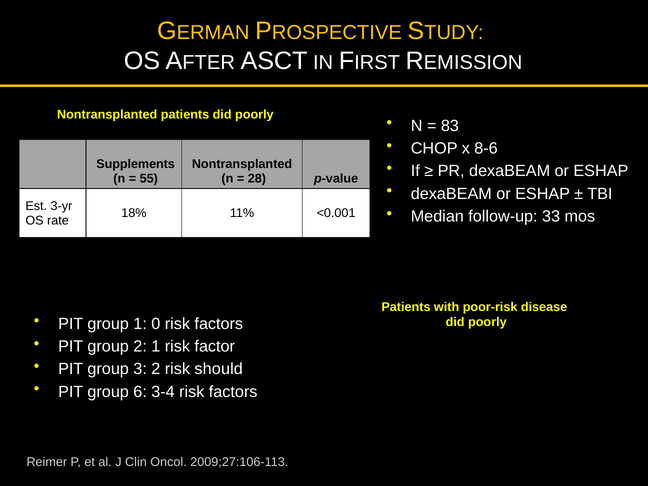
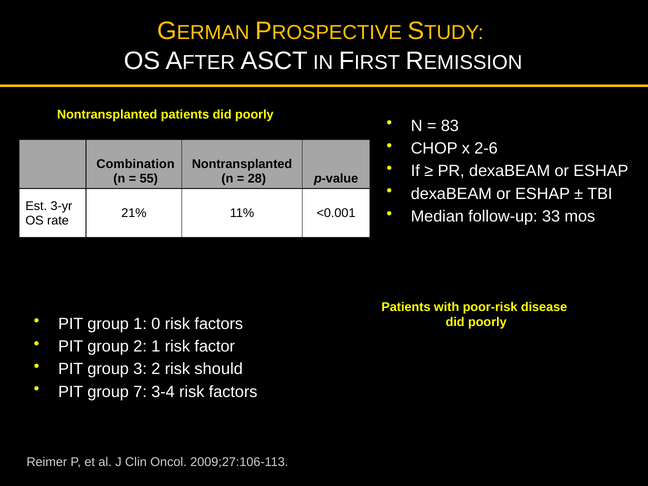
8-6: 8-6 -> 2-6 (486, 148)
Supplements: Supplements -> Combination (136, 164)
18%: 18% -> 21% (134, 213)
6: 6 -> 7 (140, 392)
